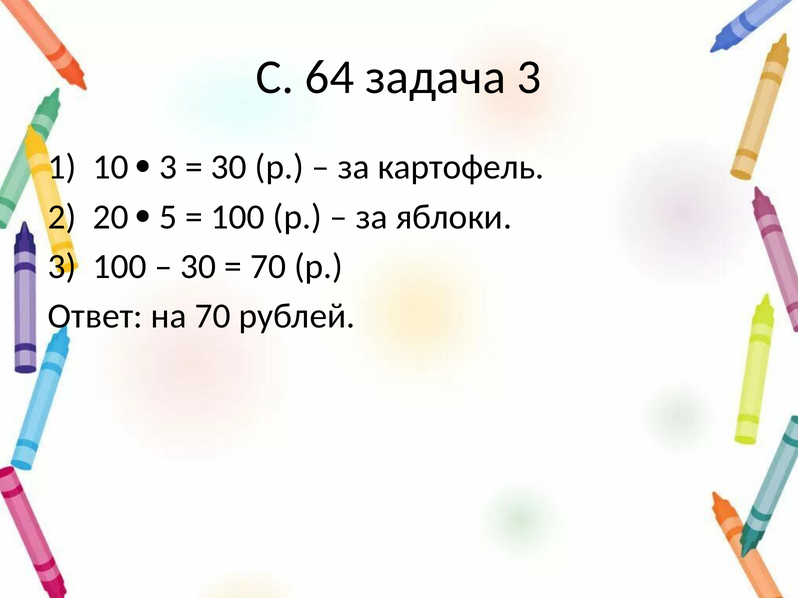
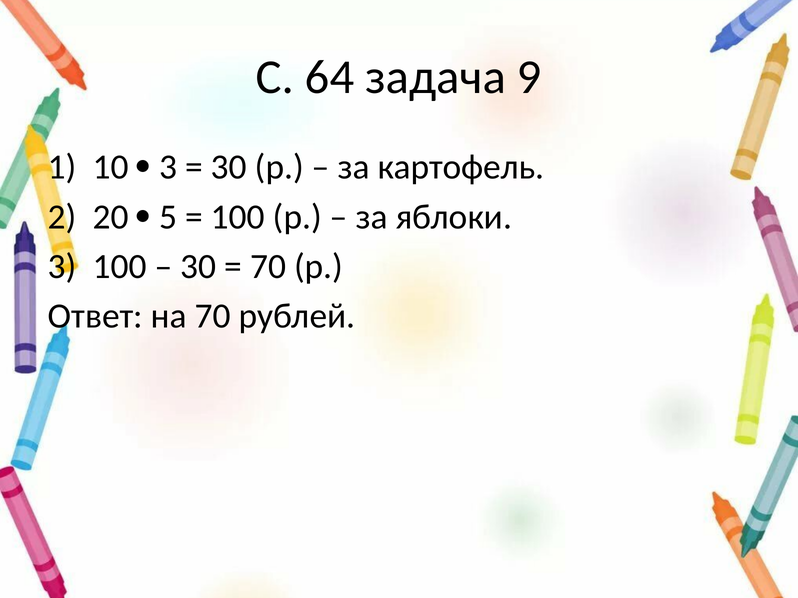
задача 3: 3 -> 9 (529, 77)
